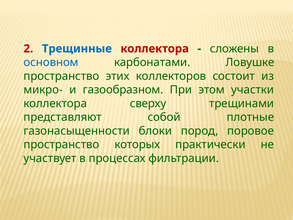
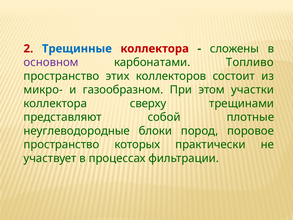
основном colour: blue -> purple (51, 62)
Ловушке: Ловушке -> Топливо (250, 62)
газонасыщенности: газонасыщенности -> неуглеводородные (77, 131)
